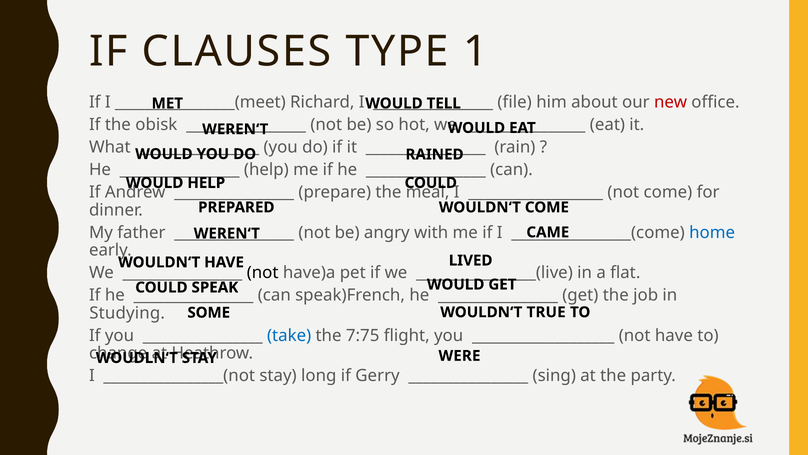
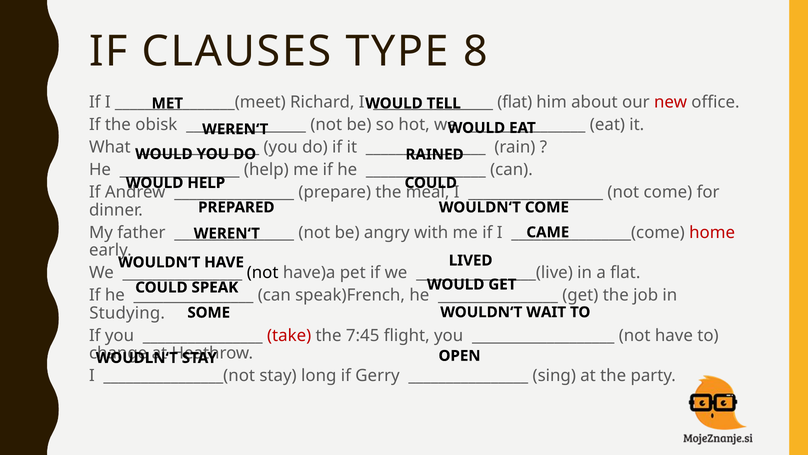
1: 1 -> 8 (475, 51)
file: file -> flat (515, 102)
home colour: blue -> red (712, 232)
TRUE: TRUE -> WAIT (546, 312)
take colour: blue -> red (289, 335)
7:75: 7:75 -> 7:45 (363, 335)
WERE: WERE -> OPEN (460, 355)
